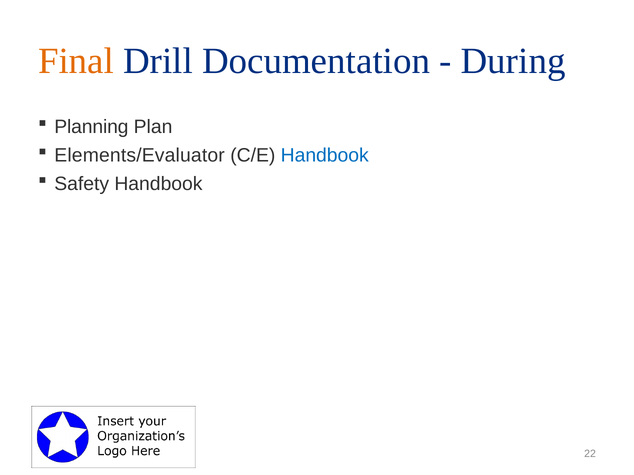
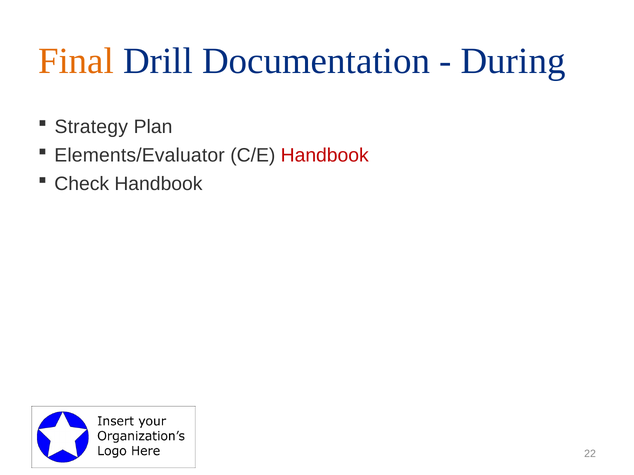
Planning: Planning -> Strategy (91, 127)
Handbook colour: blue -> red (325, 156)
Safety: Safety -> Check (82, 184)
